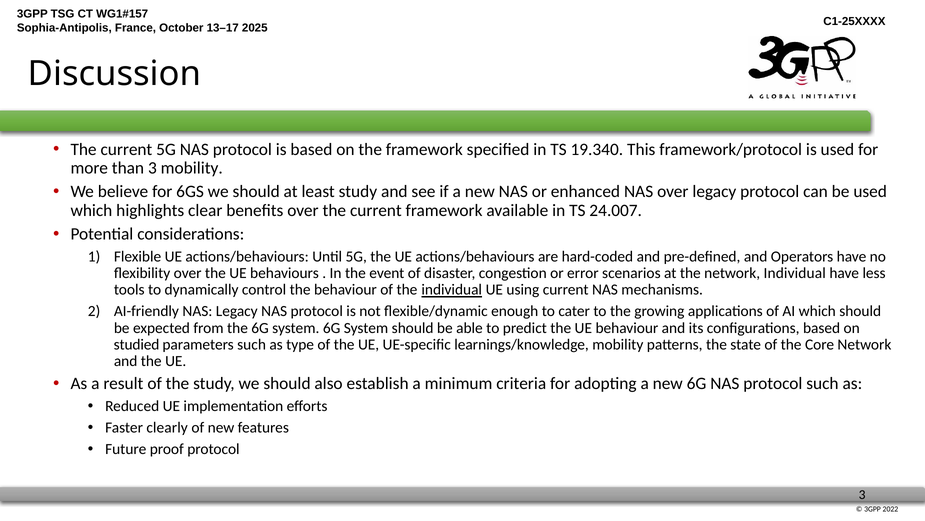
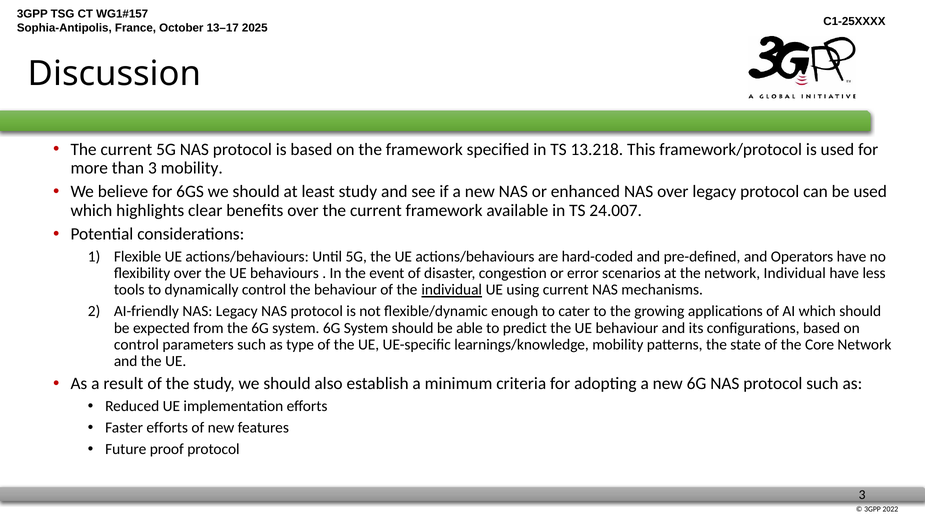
19.340: 19.340 -> 13.218 (597, 149)
studied: studied -> control (136, 344)
Faster clearly: clearly -> efforts (167, 427)
